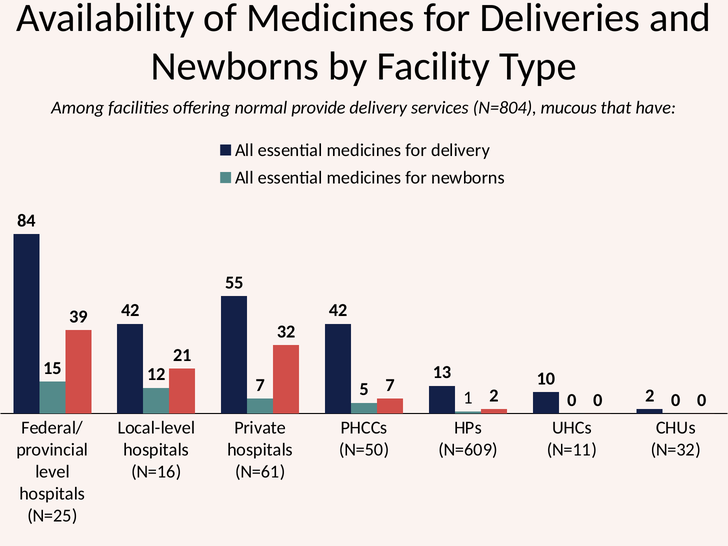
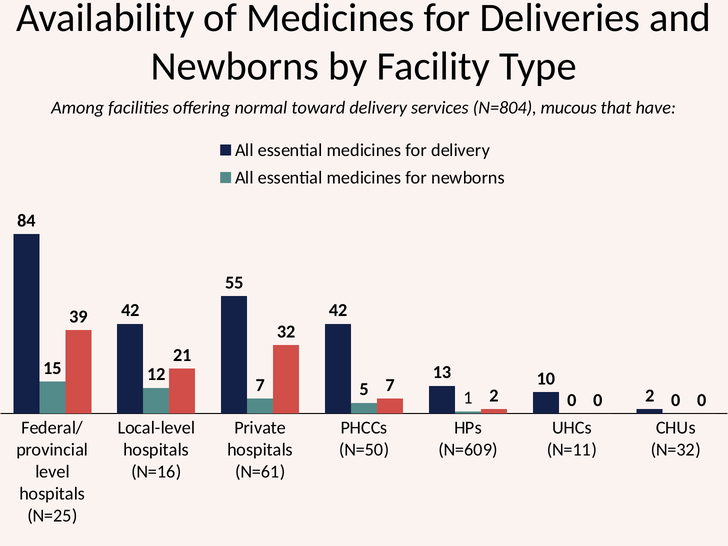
provide: provide -> toward (318, 108)
